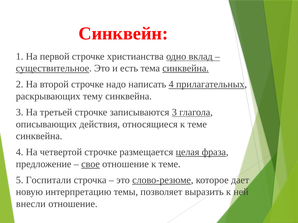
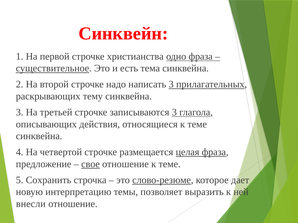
одно вклад: вклад -> фраза (201, 57)
синквейна underline: present -> none (186, 68)
написать 4: 4 -> 3 (171, 85)
Госпитали: Госпитали -> Сохранить (49, 180)
